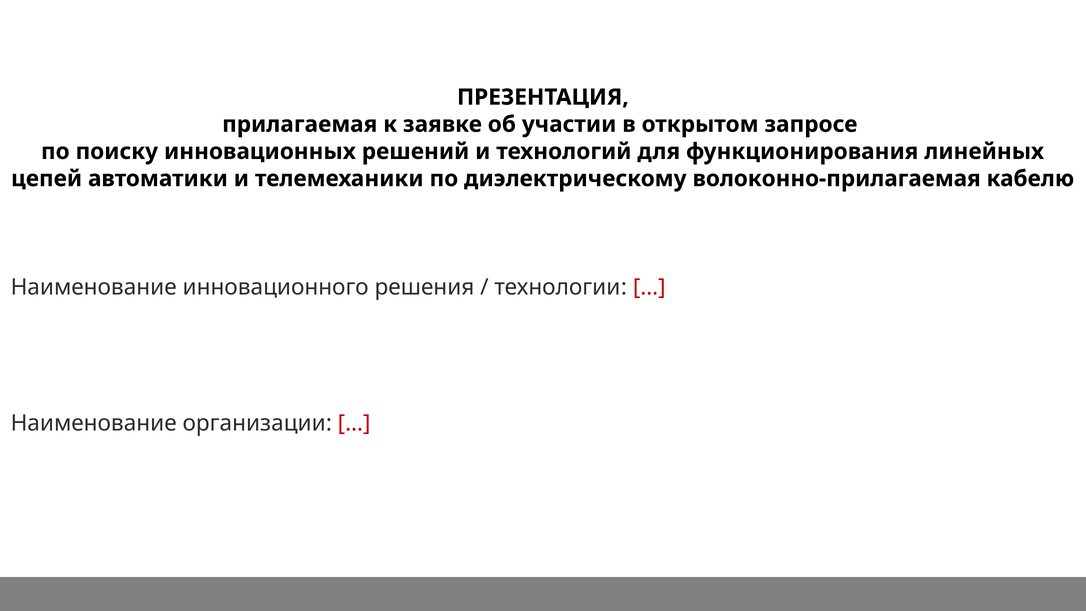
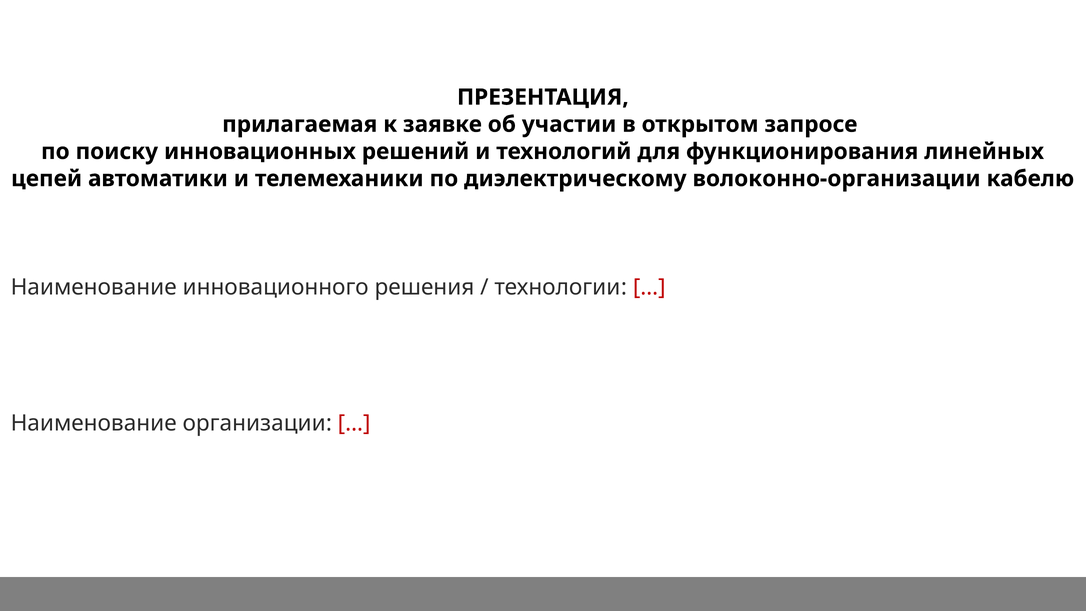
волоконно-прилагаемая: волоконно-прилагаемая -> волоконно-организации (837, 179)
